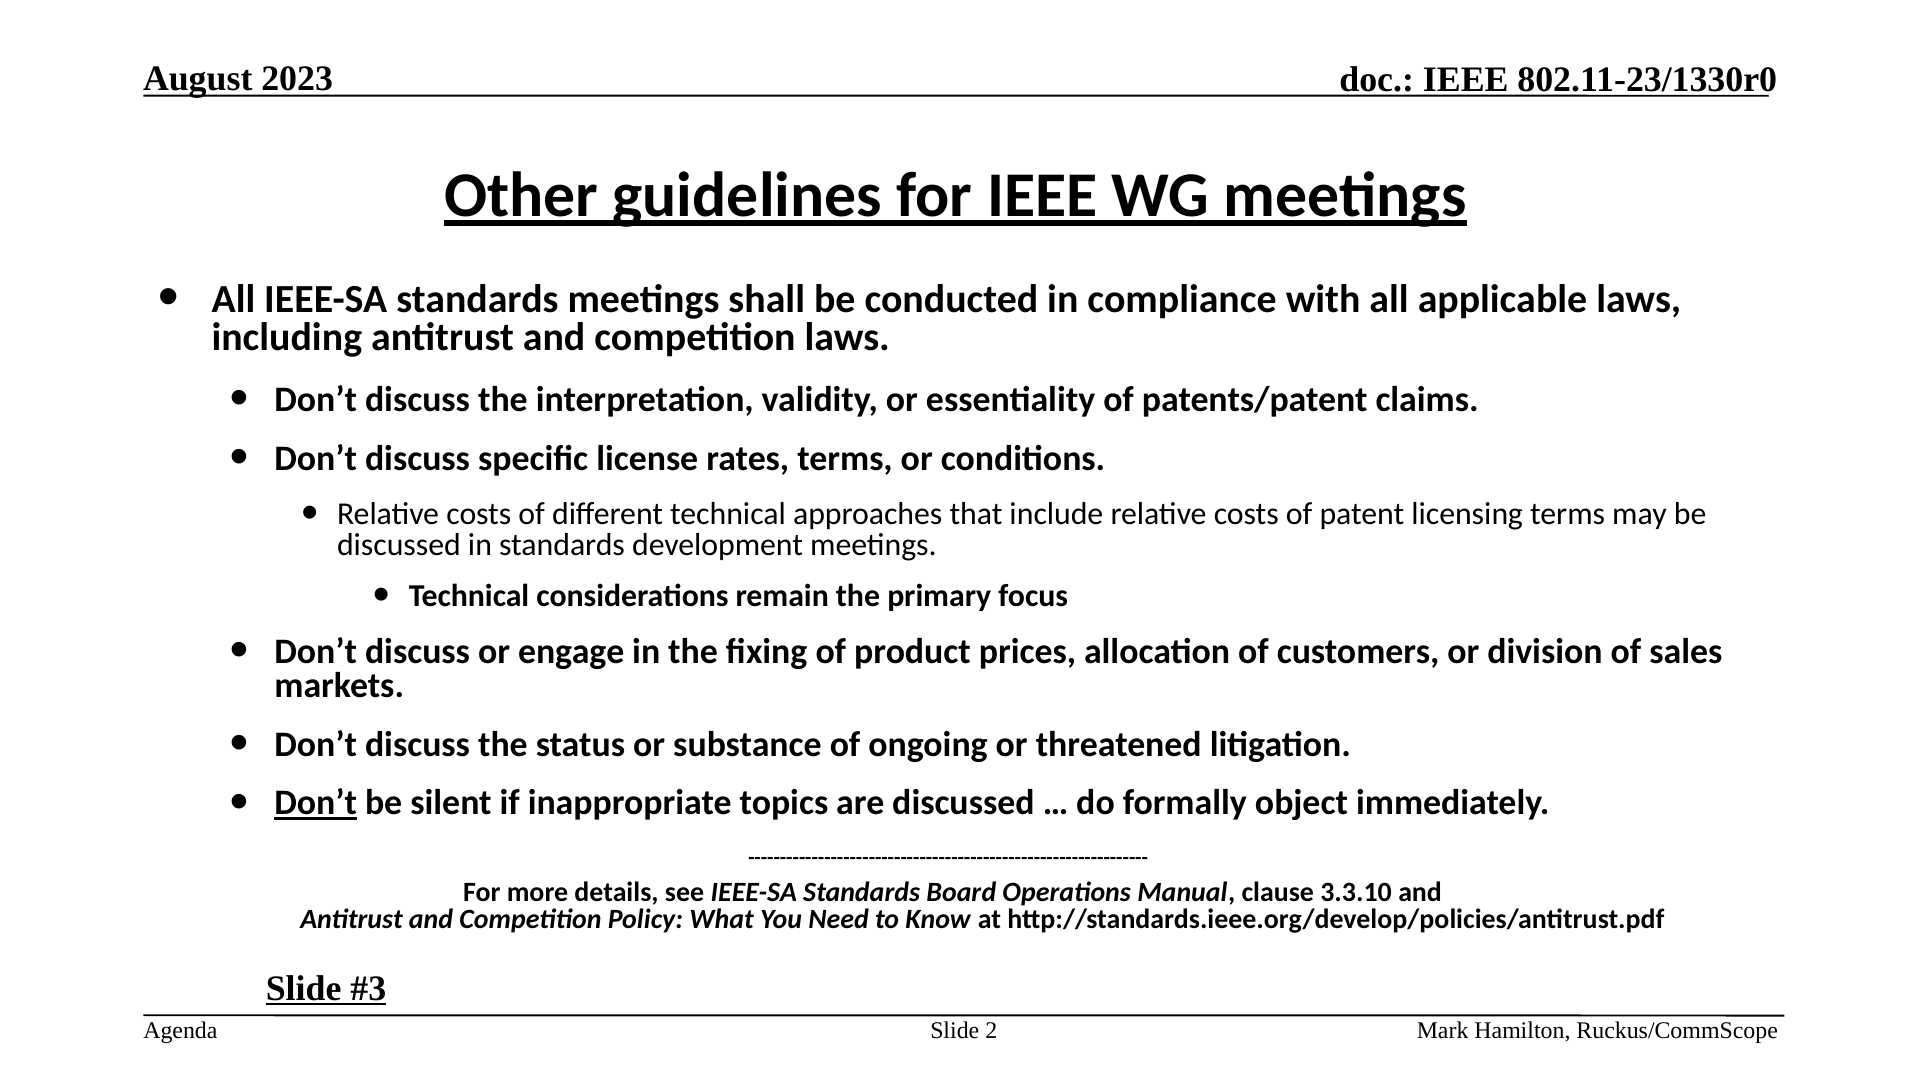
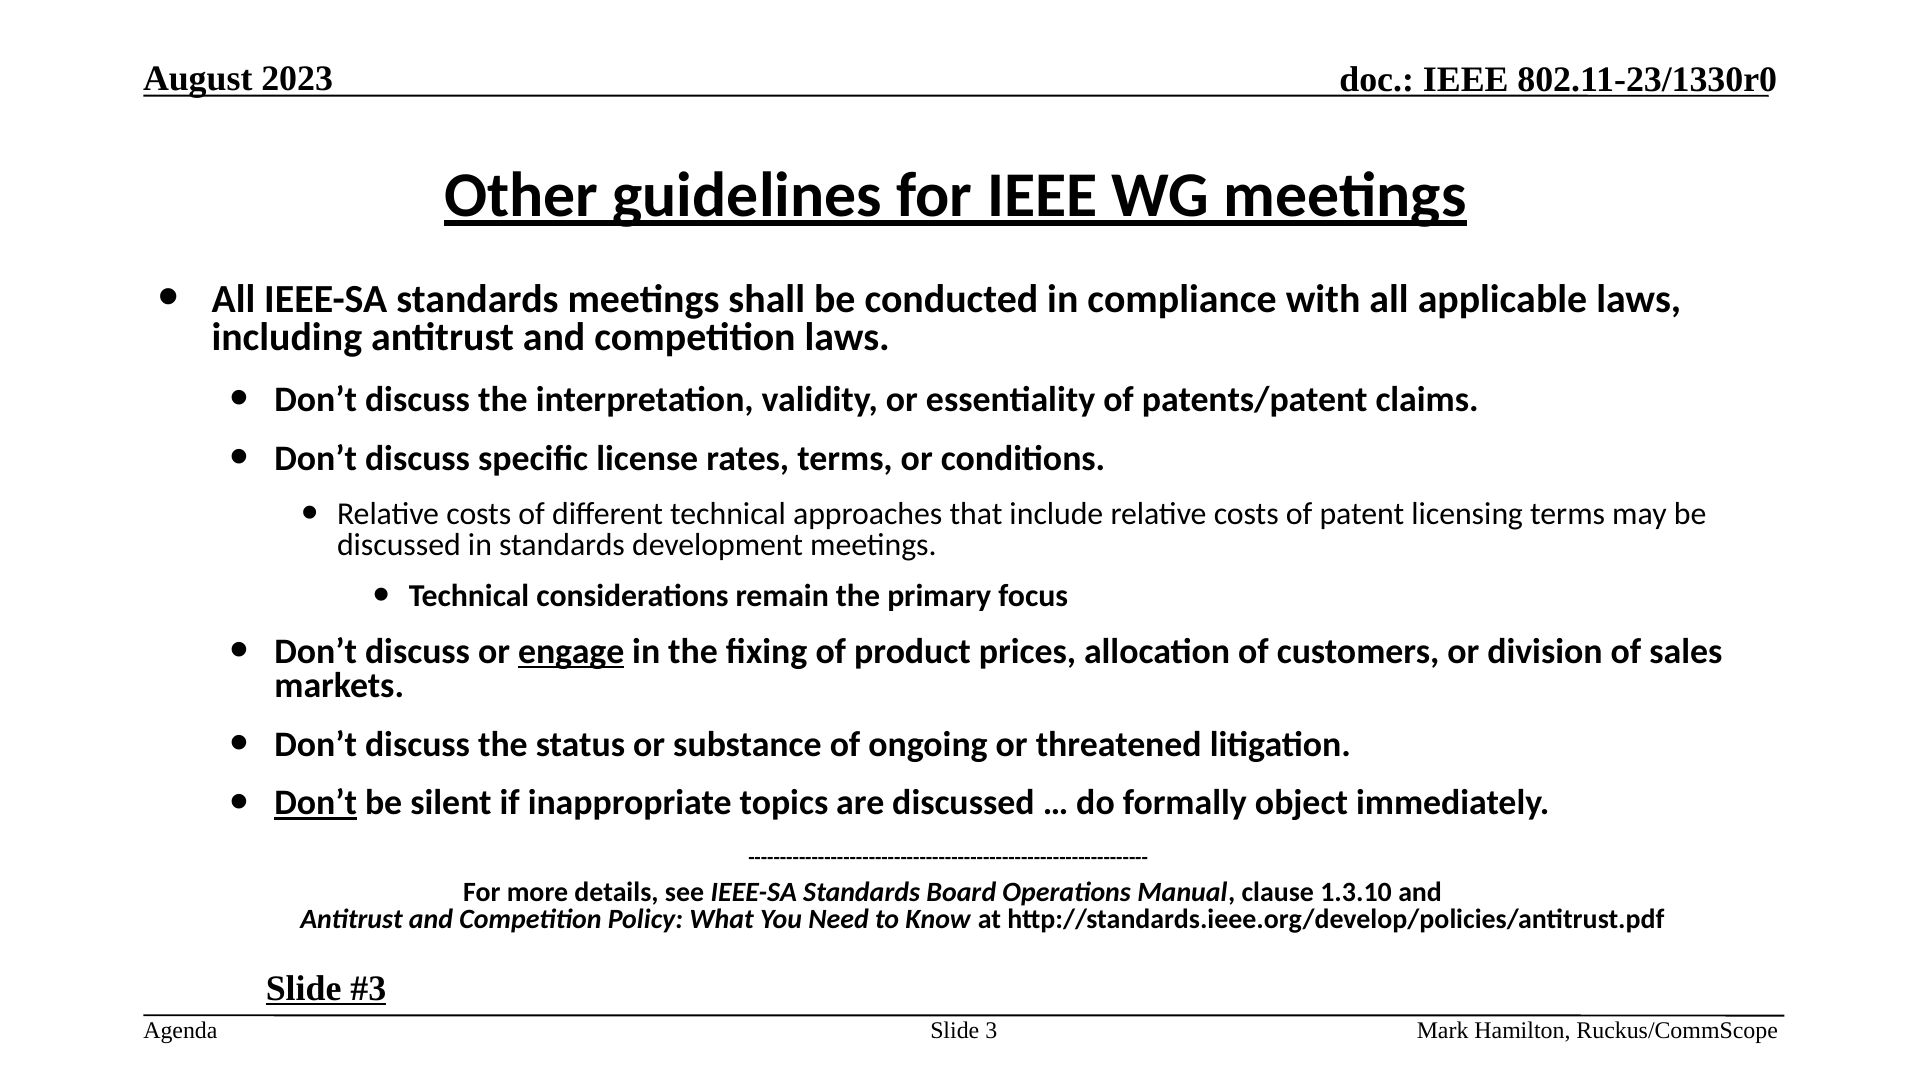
engage underline: none -> present (571, 652)
3.3.10: 3.3.10 -> 1.3.10 (1356, 893)
2: 2 -> 3 (991, 1031)
